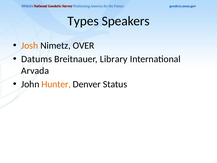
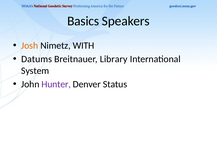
Types: Types -> Basics (83, 21)
OVER: OVER -> WITH (83, 46)
Arvada: Arvada -> System (35, 71)
Hunter colour: orange -> purple (56, 84)
